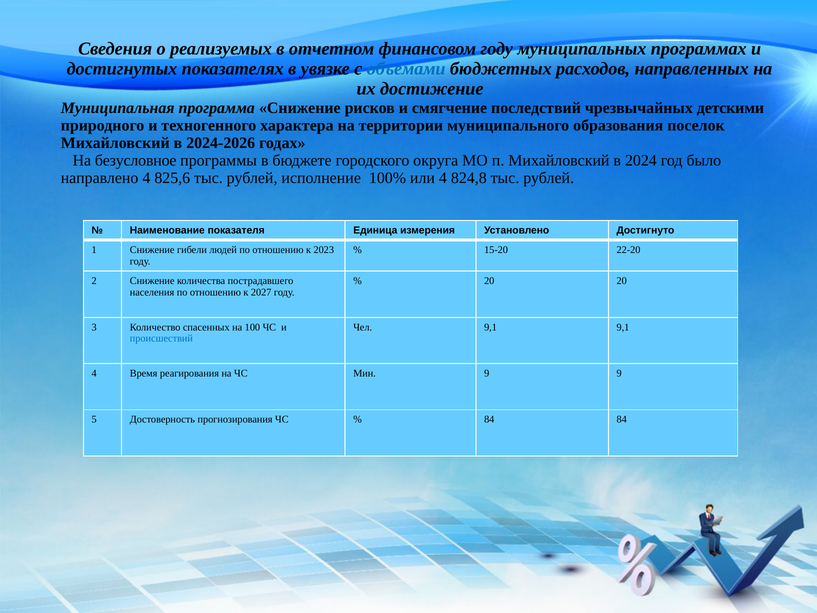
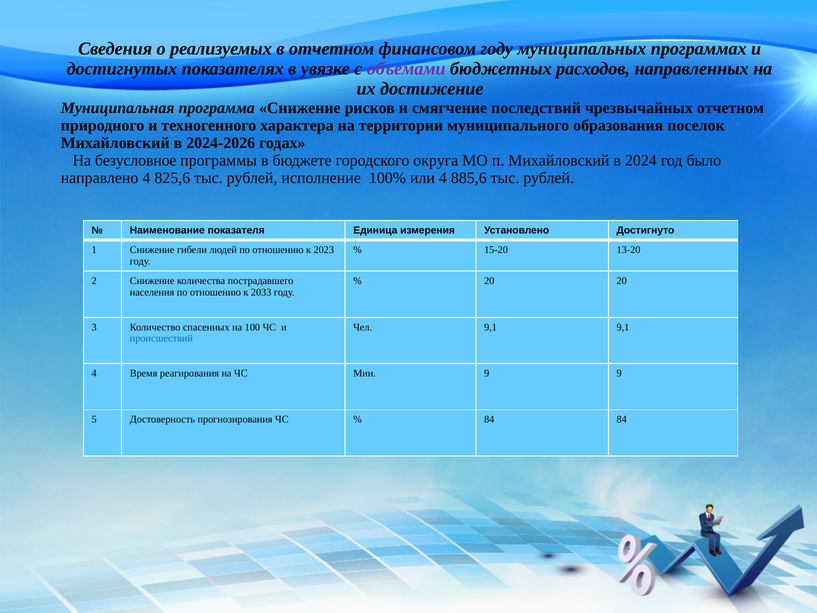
объемами colour: blue -> purple (406, 69)
чрезвычайных детскими: детскими -> отчетном (730, 108)
824,8: 824,8 -> 885,6 (469, 178)
22-20: 22-20 -> 13-20 (628, 250)
2027: 2027 -> 2033 (261, 292)
